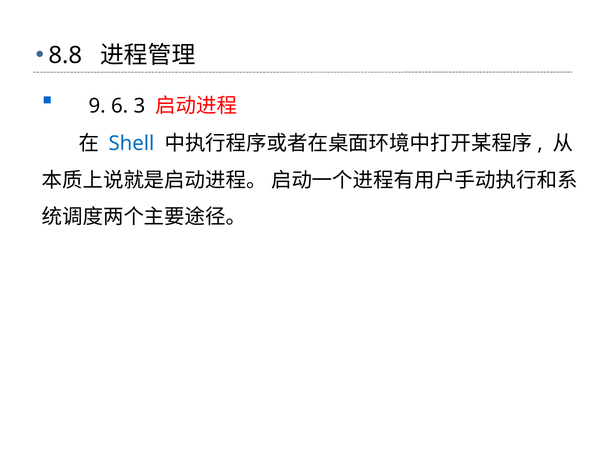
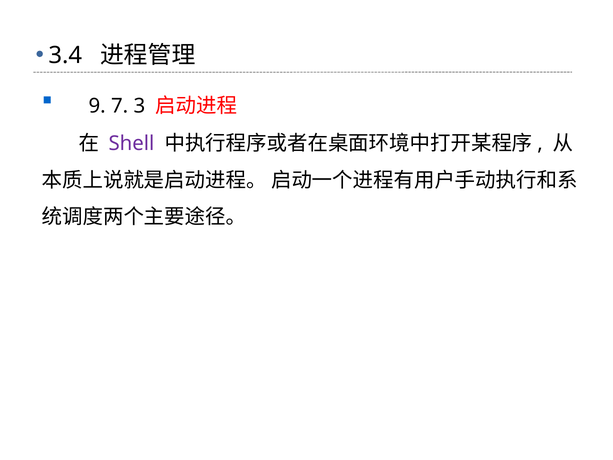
8.8: 8.8 -> 3.4 (65, 55)
6: 6 -> 7 (120, 106)
Shell colour: blue -> purple (131, 143)
